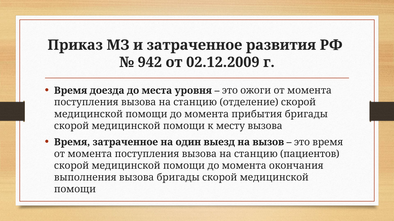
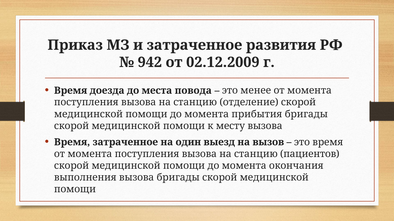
уровня: уровня -> повода (193, 91)
ожоги: ожоги -> менее (256, 91)
